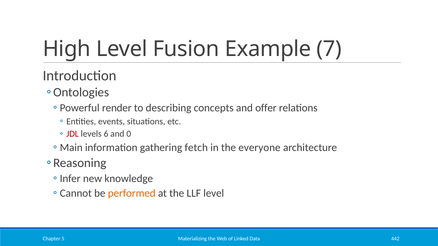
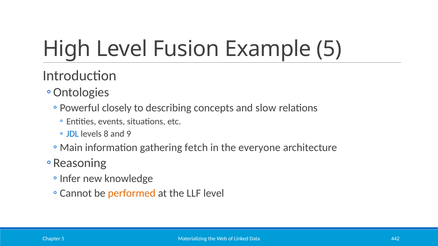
Example 7: 7 -> 5 (329, 49)
render: render -> closely (117, 108)
offer: offer -> slow (266, 108)
JDL colour: red -> blue (73, 134)
6: 6 -> 8 (106, 134)
0: 0 -> 9 (129, 134)
